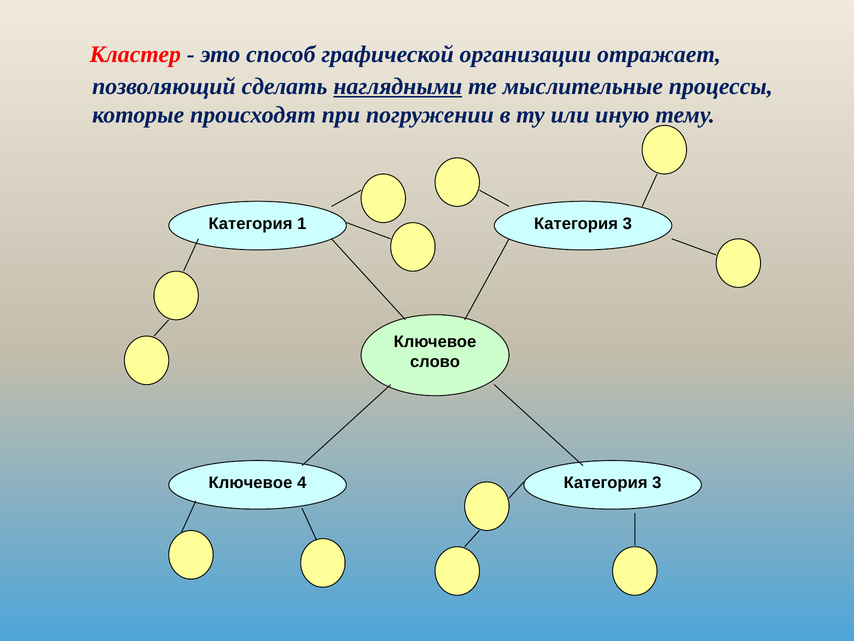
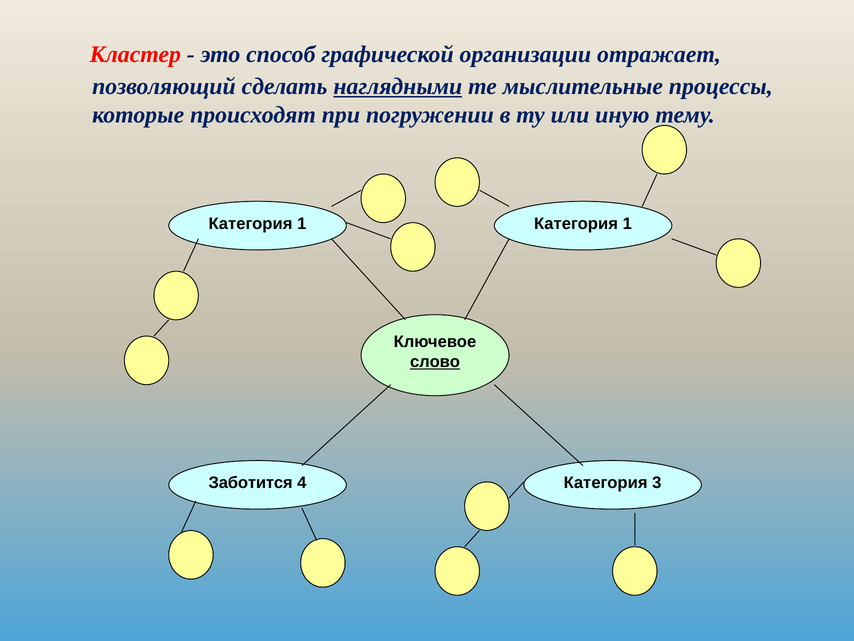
3: 3 -> 1 (627, 224)
слово underline: none -> present (435, 362)
Ключевое: Ключевое -> Заботится (251, 483)
